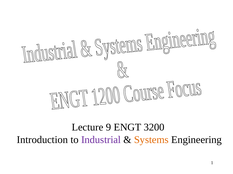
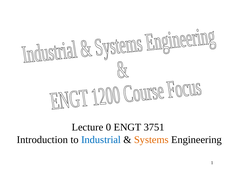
9: 9 -> 0 (108, 128)
3200: 3200 -> 3751 (154, 128)
Industrial colour: purple -> blue (101, 140)
